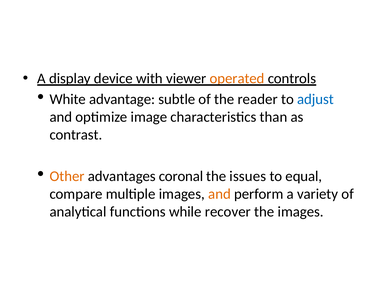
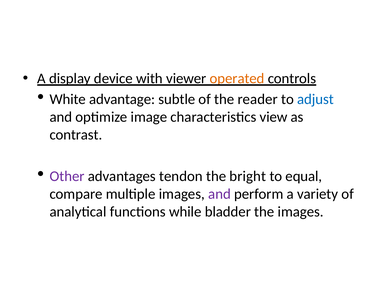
than: than -> view (274, 117)
Other colour: orange -> purple (67, 176)
coronal: coronal -> tendon (181, 176)
issues: issues -> bright (248, 176)
and colour: orange -> purple (219, 194)
recover: recover -> bladder (228, 212)
